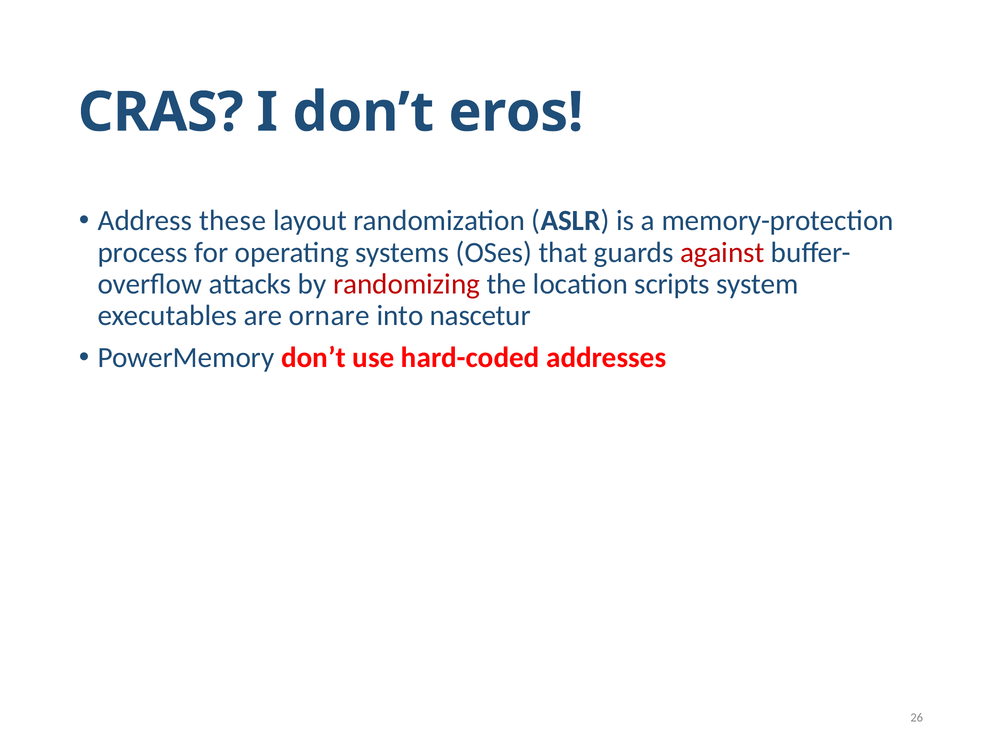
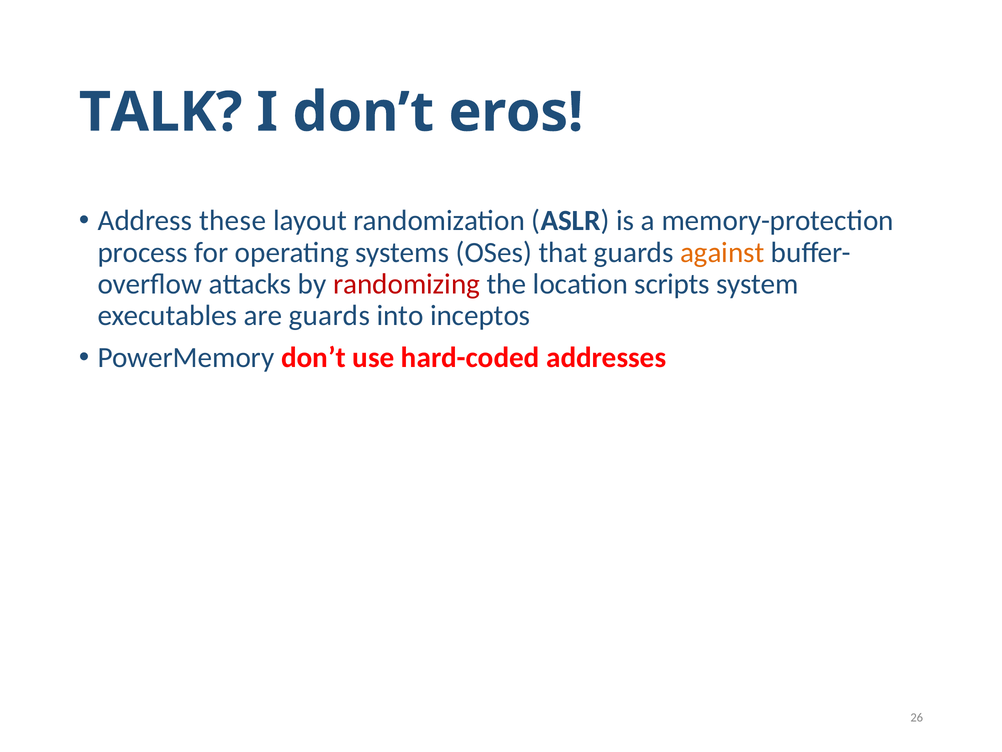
CRAS: CRAS -> TALK (161, 112)
against colour: red -> orange (722, 252)
are ornare: ornare -> guards (329, 315)
nascetur: nascetur -> inceptos (480, 315)
